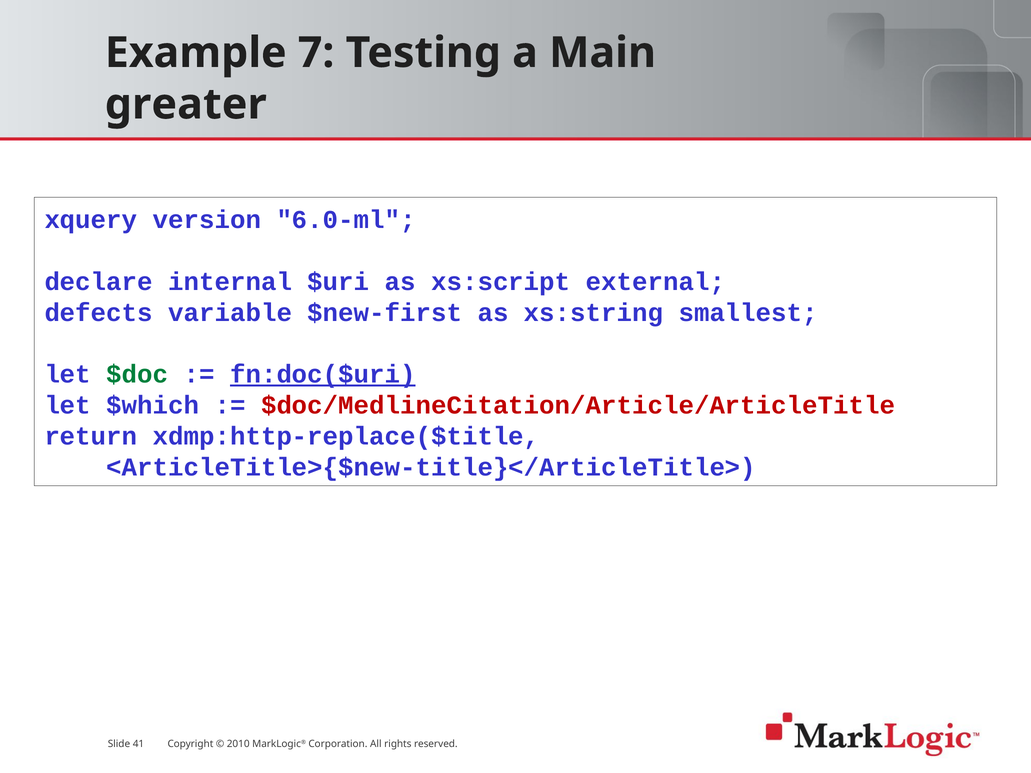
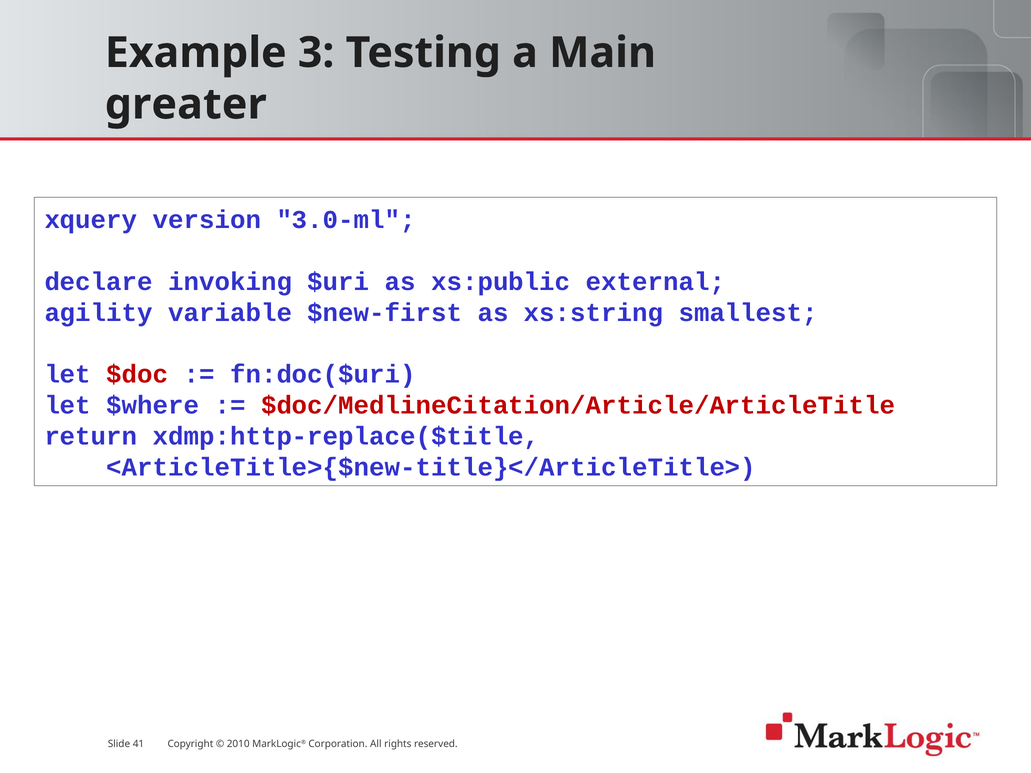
7: 7 -> 3 (316, 53)
6.0-ml: 6.0-ml -> 3.0-ml (346, 220)
internal: internal -> invoking (230, 282)
xs:script: xs:script -> xs:public (501, 282)
defects: defects -> agility (99, 313)
$doc colour: green -> red (137, 375)
fn:doc($uri underline: present -> none (323, 375)
$which: $which -> $where (153, 405)
